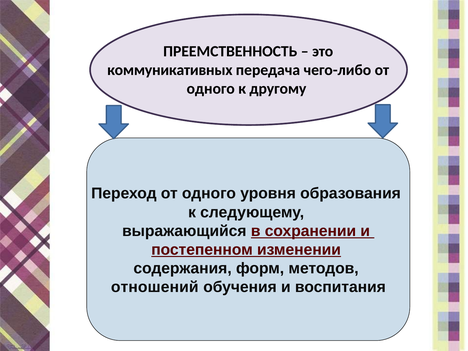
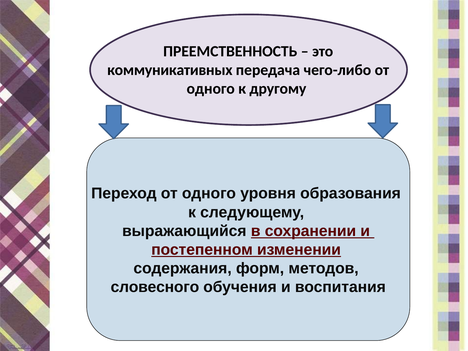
отношений: отношений -> словесного (155, 287)
